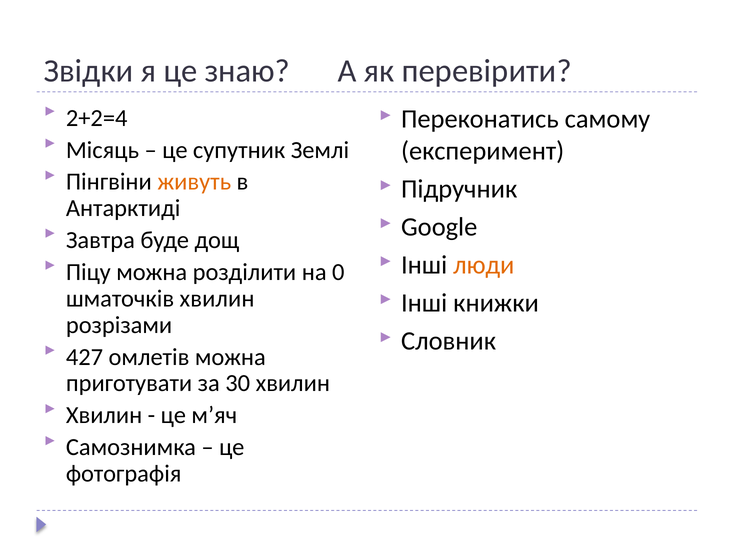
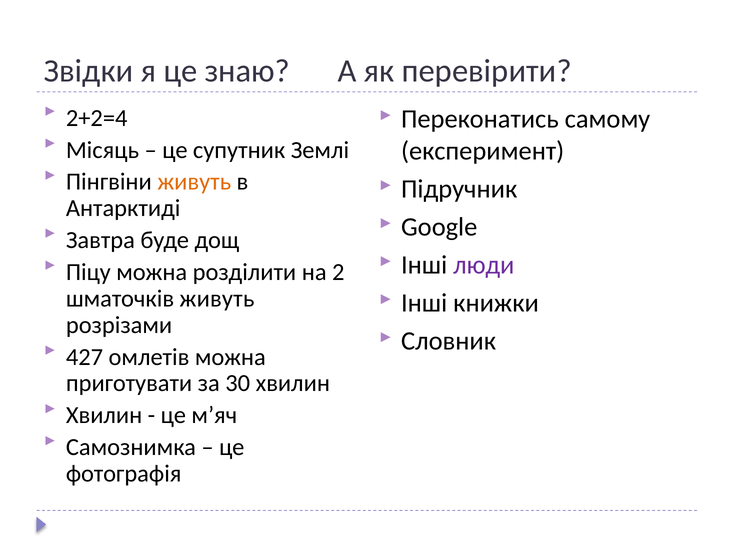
люди colour: orange -> purple (484, 265)
0: 0 -> 2 (338, 272)
шматочків хвилин: хвилин -> живуть (217, 298)
